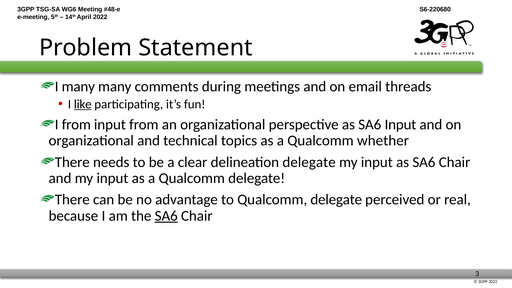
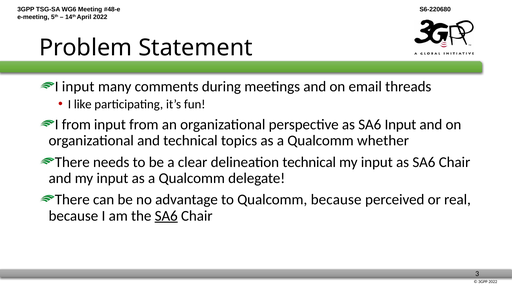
I many: many -> input (78, 87)
like underline: present -> none (83, 104)
delineation delegate: delegate -> technical (309, 162)
to Qualcomm delegate: delegate -> because (336, 200)
